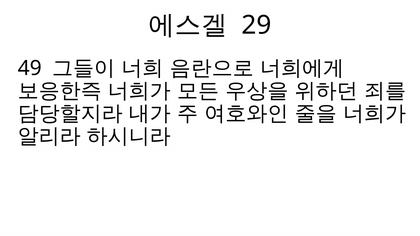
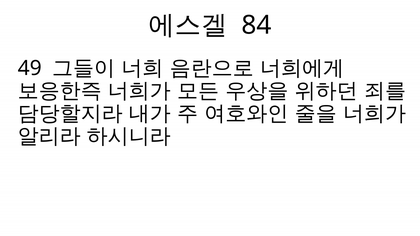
29: 29 -> 84 (256, 25)
